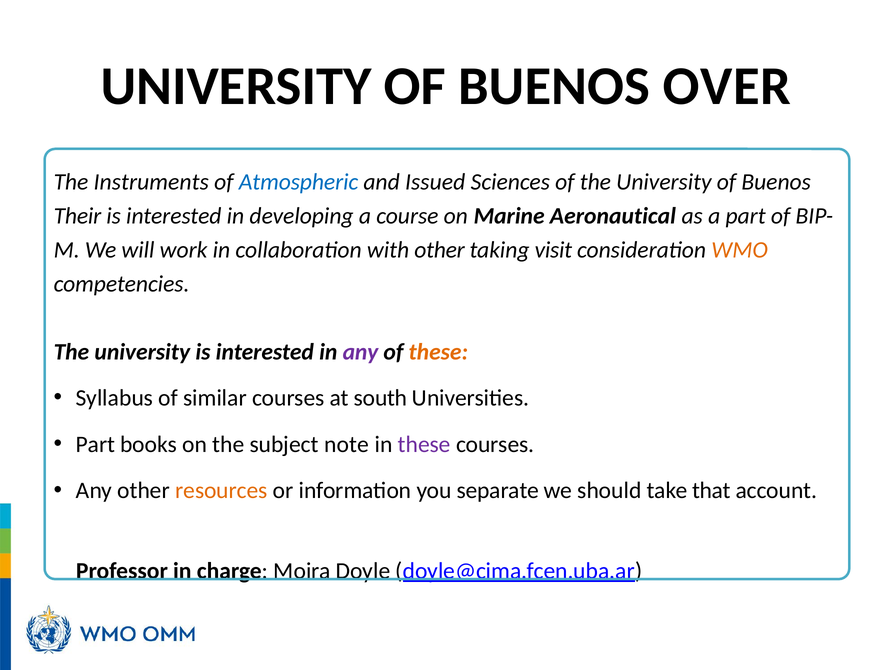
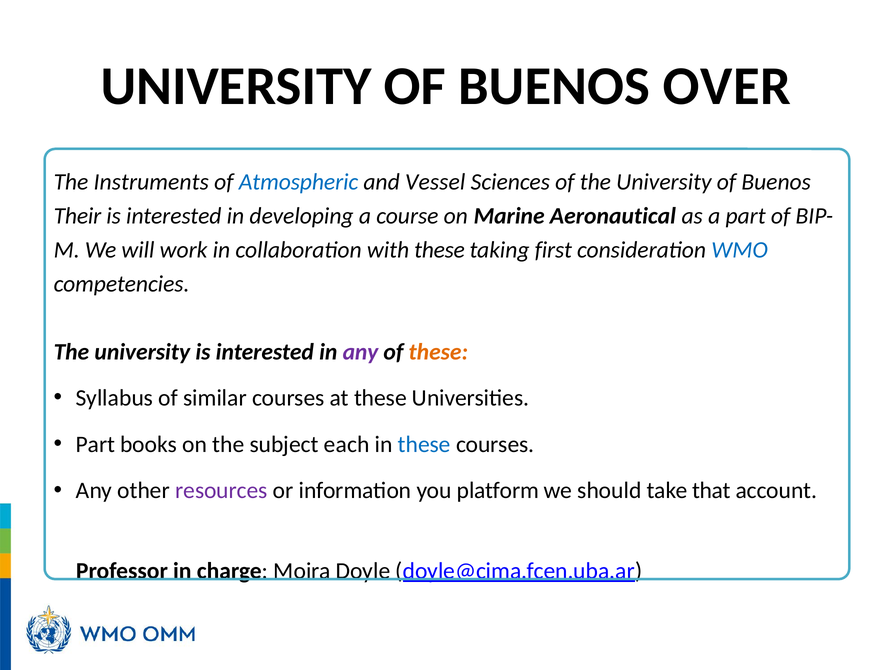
Issued: Issued -> Vessel (435, 182)
with other: other -> these (440, 250)
visit: visit -> first (553, 250)
WMO colour: orange -> blue (740, 250)
at south: south -> these (380, 398)
note: note -> each (347, 445)
these colour: purple -> blue (424, 445)
resources colour: orange -> purple (221, 491)
separate: separate -> platform (498, 491)
